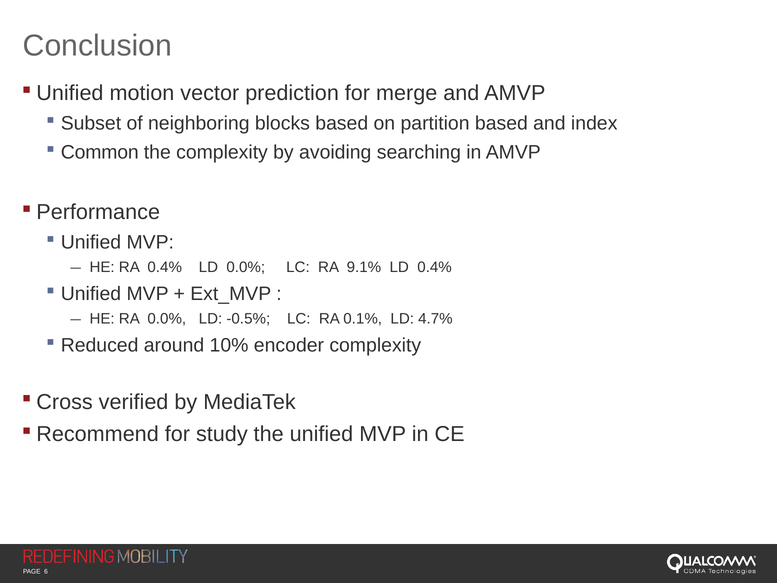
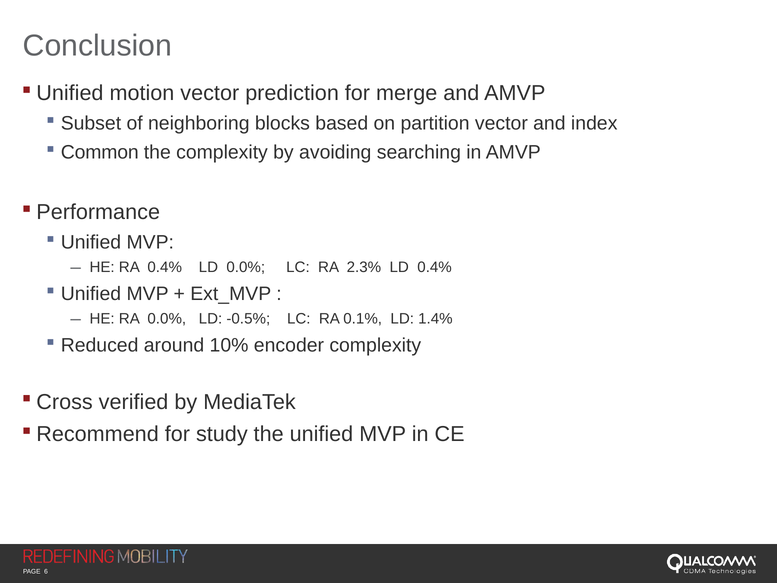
partition based: based -> vector (501, 123)
9.1%: 9.1% -> 2.3% (364, 267)
4.7%: 4.7% -> 1.4% (435, 319)
